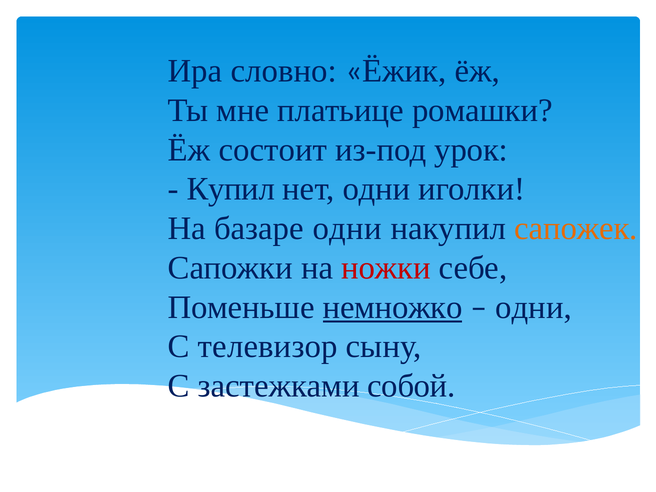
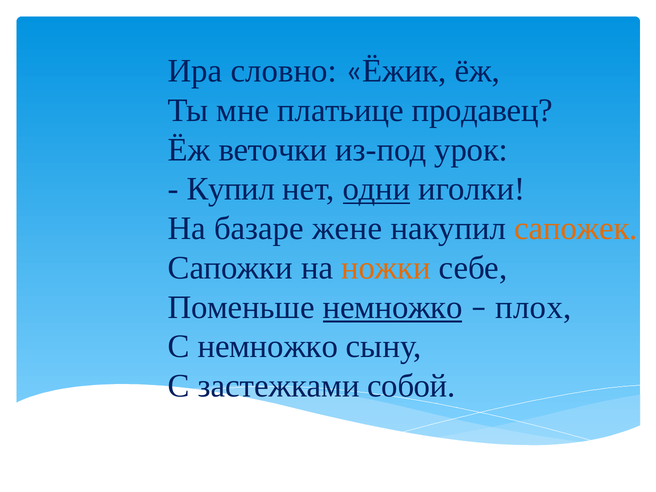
ромашки: ромашки -> продавец (482, 110)
состоит: состоит -> веточки (273, 150)
одни underline: none -> present (377, 189)
базаре одни: одни -> жене (347, 229)
ножки colour: red -> orange (386, 268)
одни: одни -> плох (533, 307)
С телевизор: телевизор -> немножко (268, 347)
